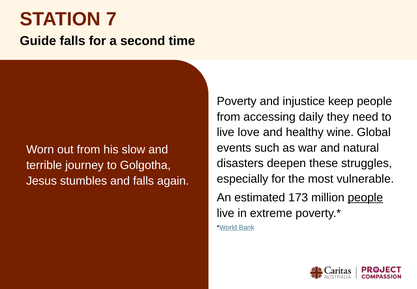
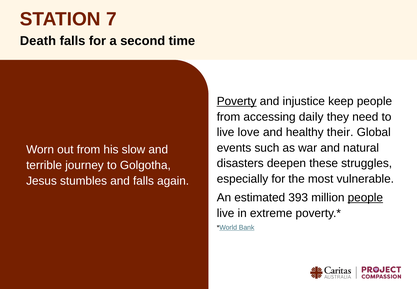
Guide: Guide -> Death (38, 41)
Poverty underline: none -> present (237, 101)
wine: wine -> their (340, 132)
173: 173 -> 393 (298, 198)
